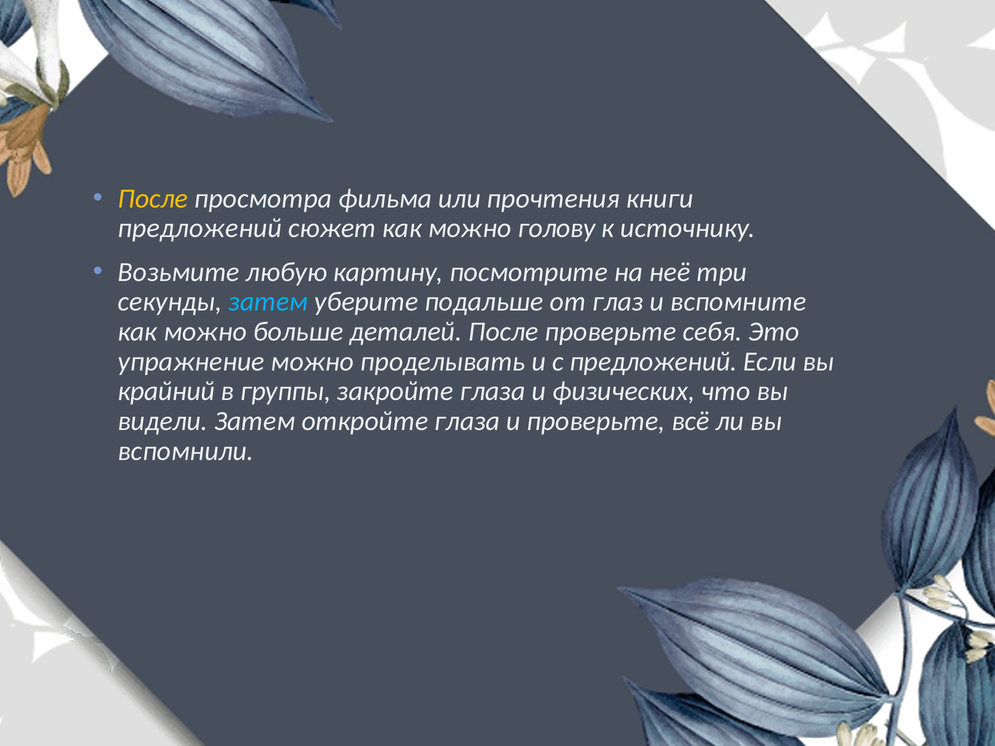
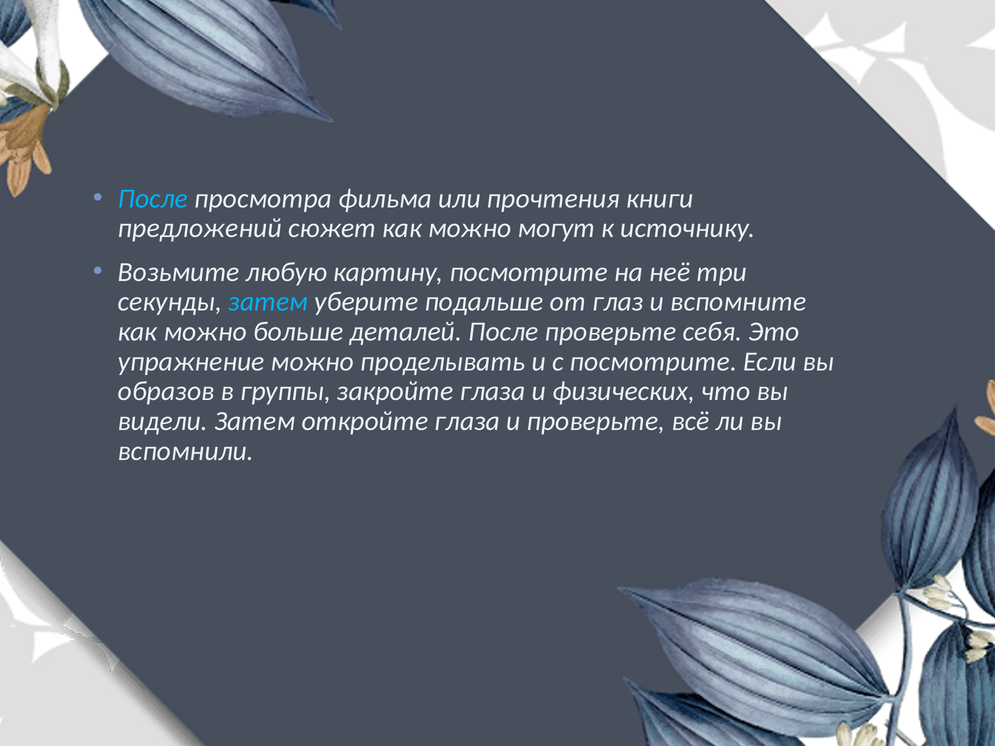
После colour: yellow -> light blue (153, 199)
голову: голову -> могут (557, 228)
с предложений: предложений -> посмотрите (653, 362)
крайний: крайний -> образов (166, 391)
